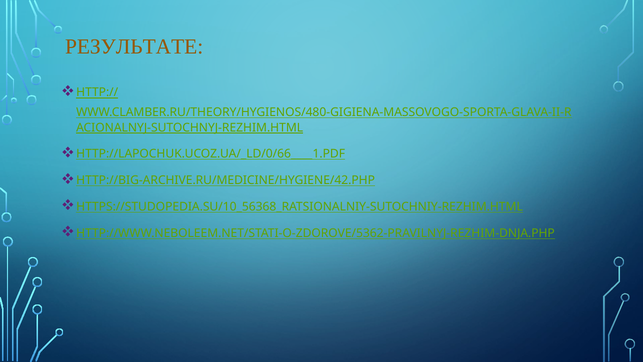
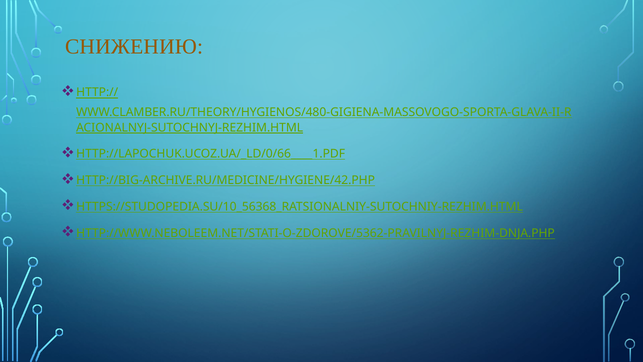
РЕЗУЛЬТАТЕ: РЕЗУЛЬТАТЕ -> СНИЖЕНИЮ (134, 47)
